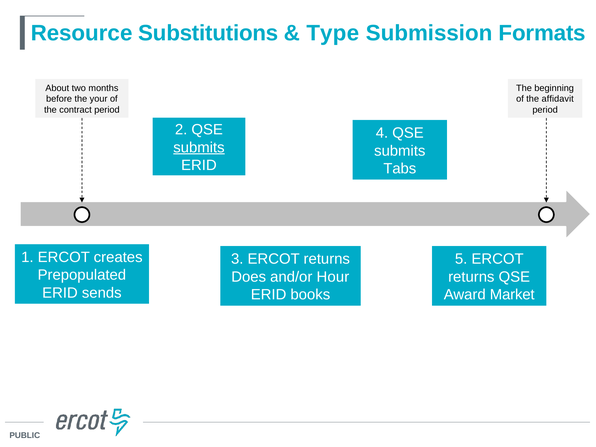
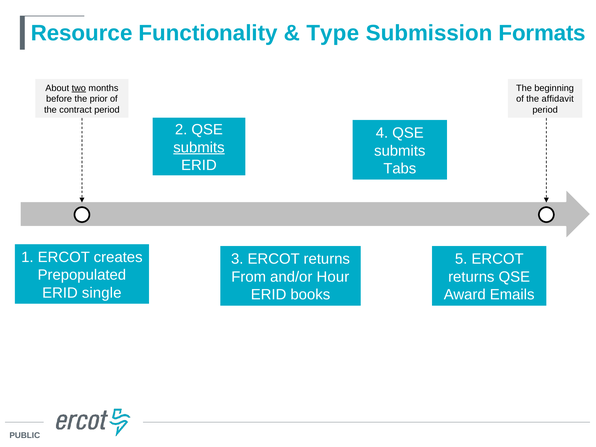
Substitutions: Substitutions -> Functionality (208, 33)
two underline: none -> present (79, 88)
your: your -> prior (99, 99)
Does: Does -> From (249, 277)
sends: sends -> single (102, 293)
Market: Market -> Emails (512, 295)
